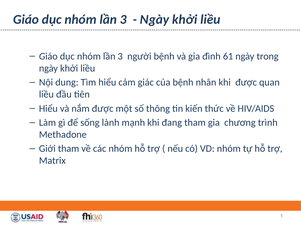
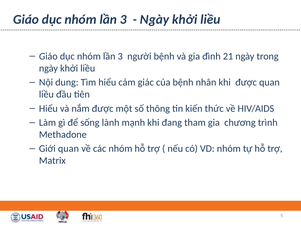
61: 61 -> 21 (228, 56)
Giới tham: tham -> quan (68, 148)
